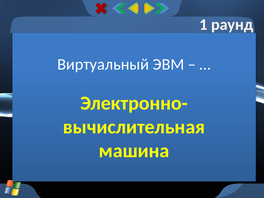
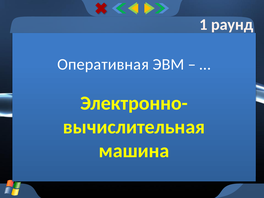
Виртуальный: Виртуальный -> Оперативная (103, 64)
